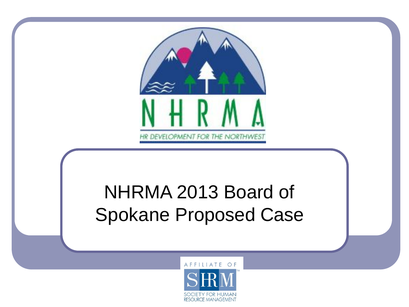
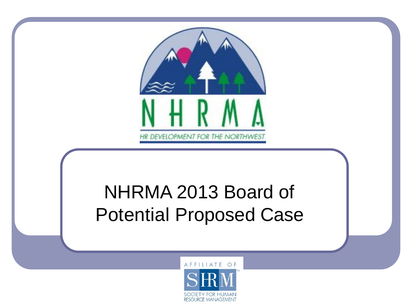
Spokane: Spokane -> Potential (133, 215)
